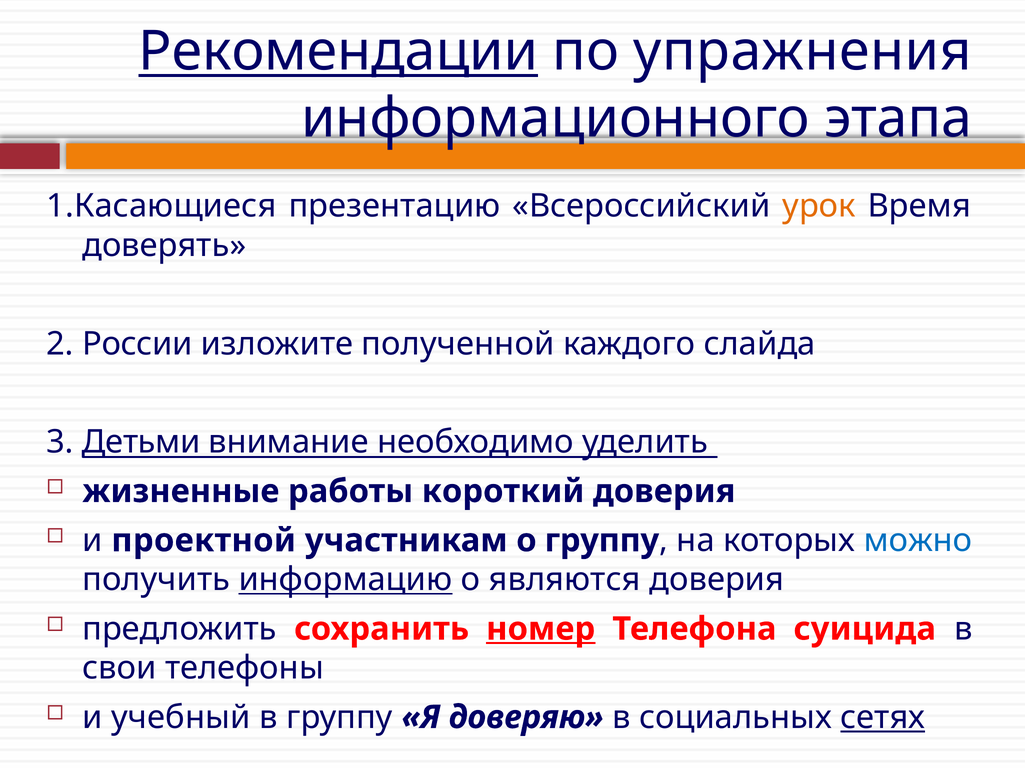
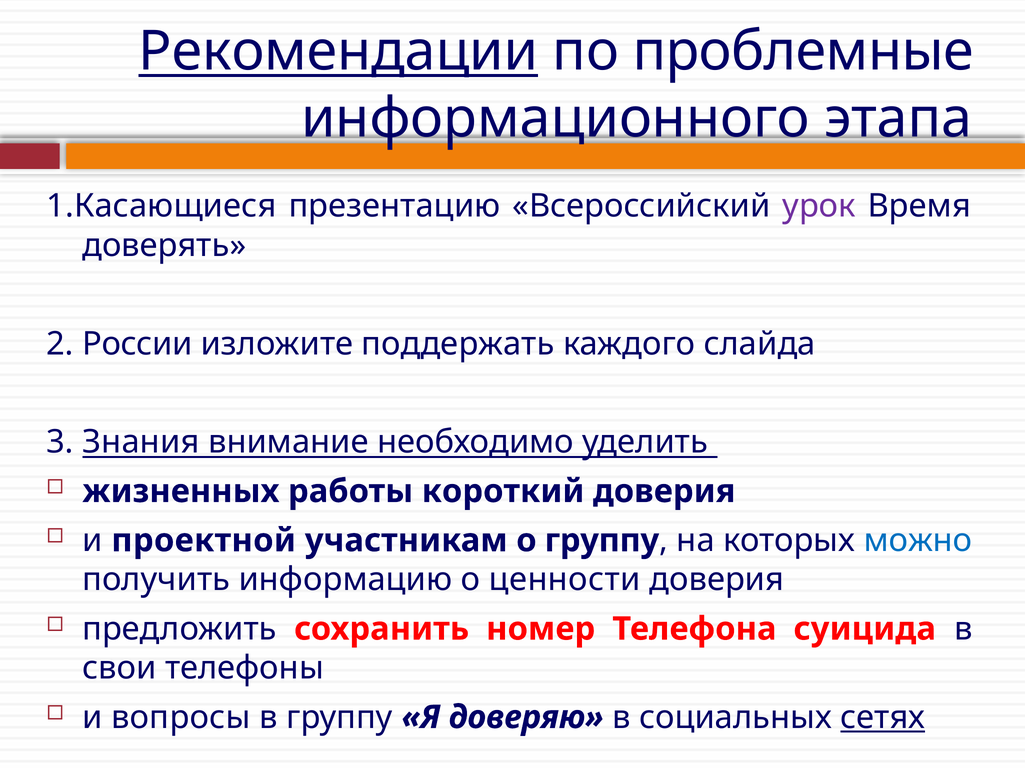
упражнения: упражнения -> проблемные (803, 52)
урок colour: orange -> purple (819, 206)
полученной: полученной -> поддержать (458, 344)
Детьми: Детьми -> Знания (141, 443)
жизненные: жизненные -> жизненных (181, 492)
информацию underline: present -> none (345, 580)
являются: являются -> ценности (565, 580)
номер underline: present -> none (541, 630)
учебный: учебный -> вопросы (181, 718)
